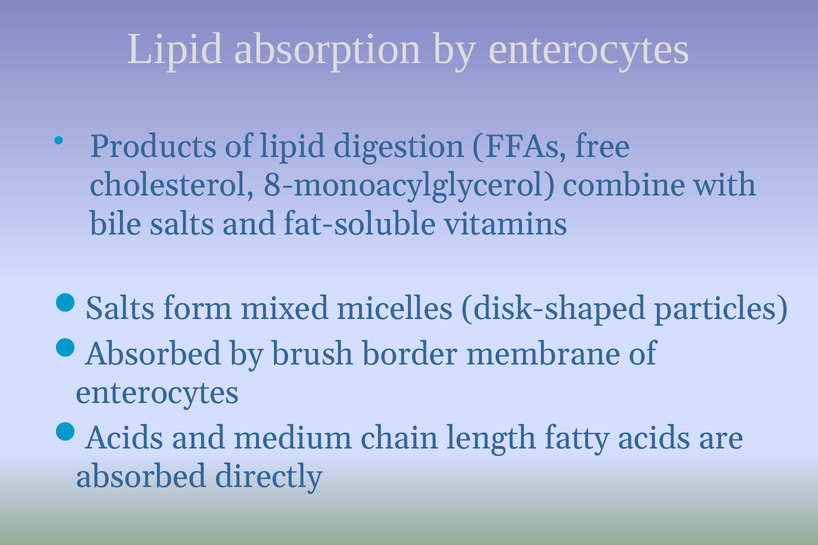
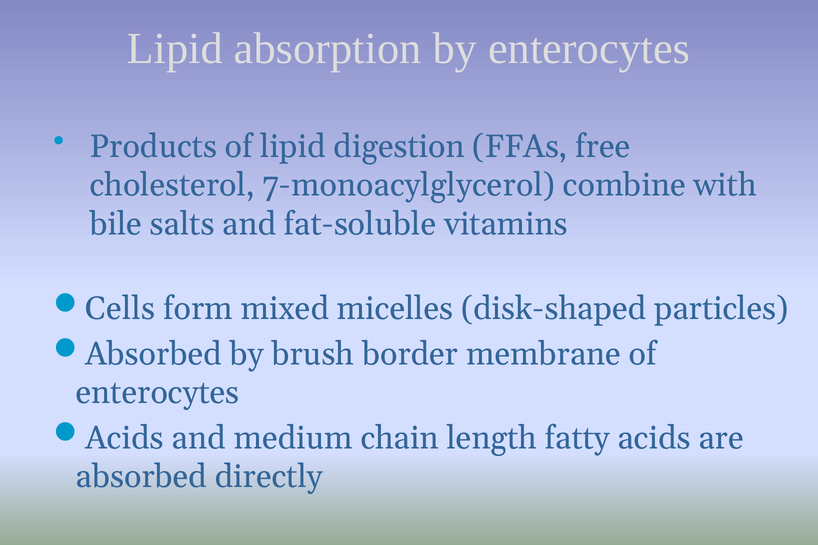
8-monoacylglycerol: 8-monoacylglycerol -> 7-monoacylglycerol (409, 185)
Salts: Salts -> Cells (120, 309)
